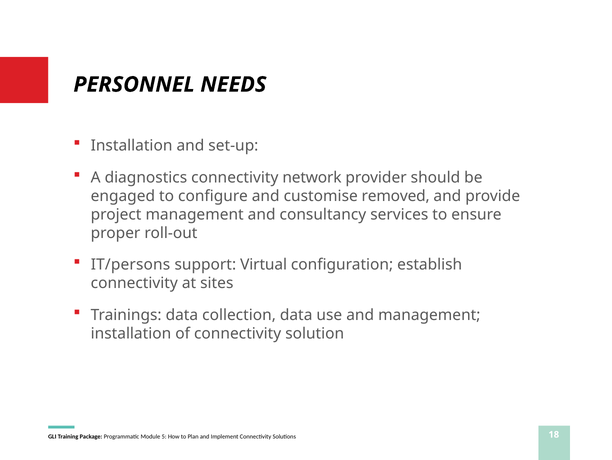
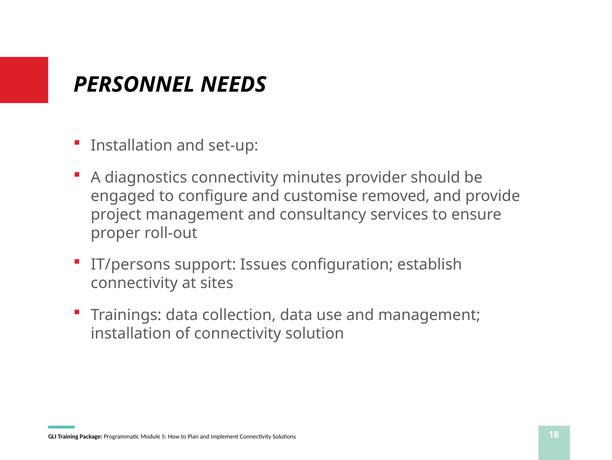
network: network -> minutes (312, 178)
Virtual: Virtual -> Issues (263, 265)
